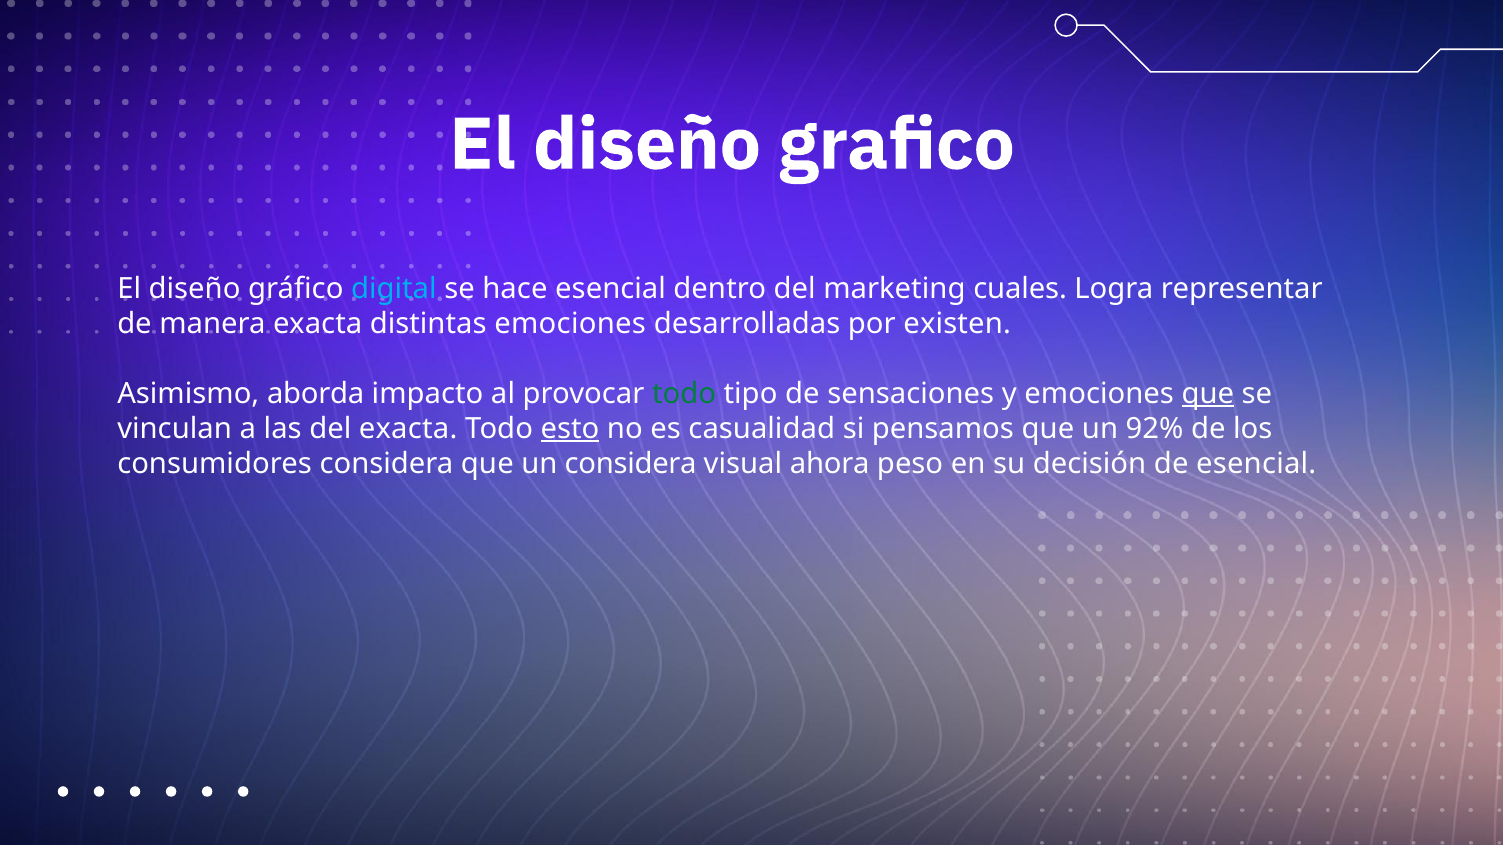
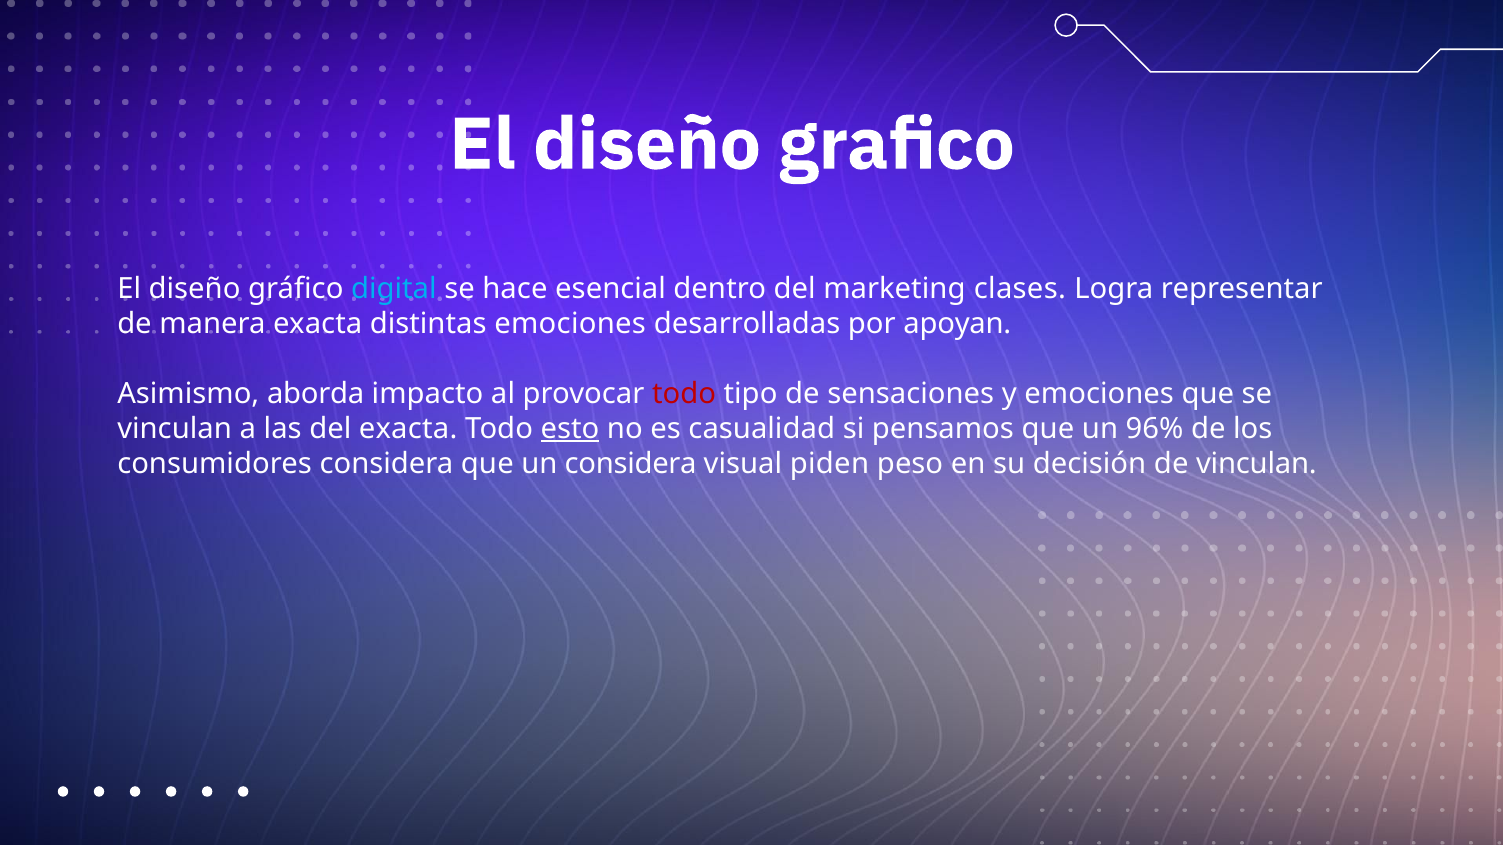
cuales: cuales -> clases (1020, 289)
existen: existen -> apoyan (957, 324)
todo colour: green -> red (684, 394)
que underline: present -> none (1208, 394)
92%: 92% -> 96% (1155, 429)
ahora: ahora -> piden (829, 464)
de esencial: esencial -> vinculan (1256, 464)
